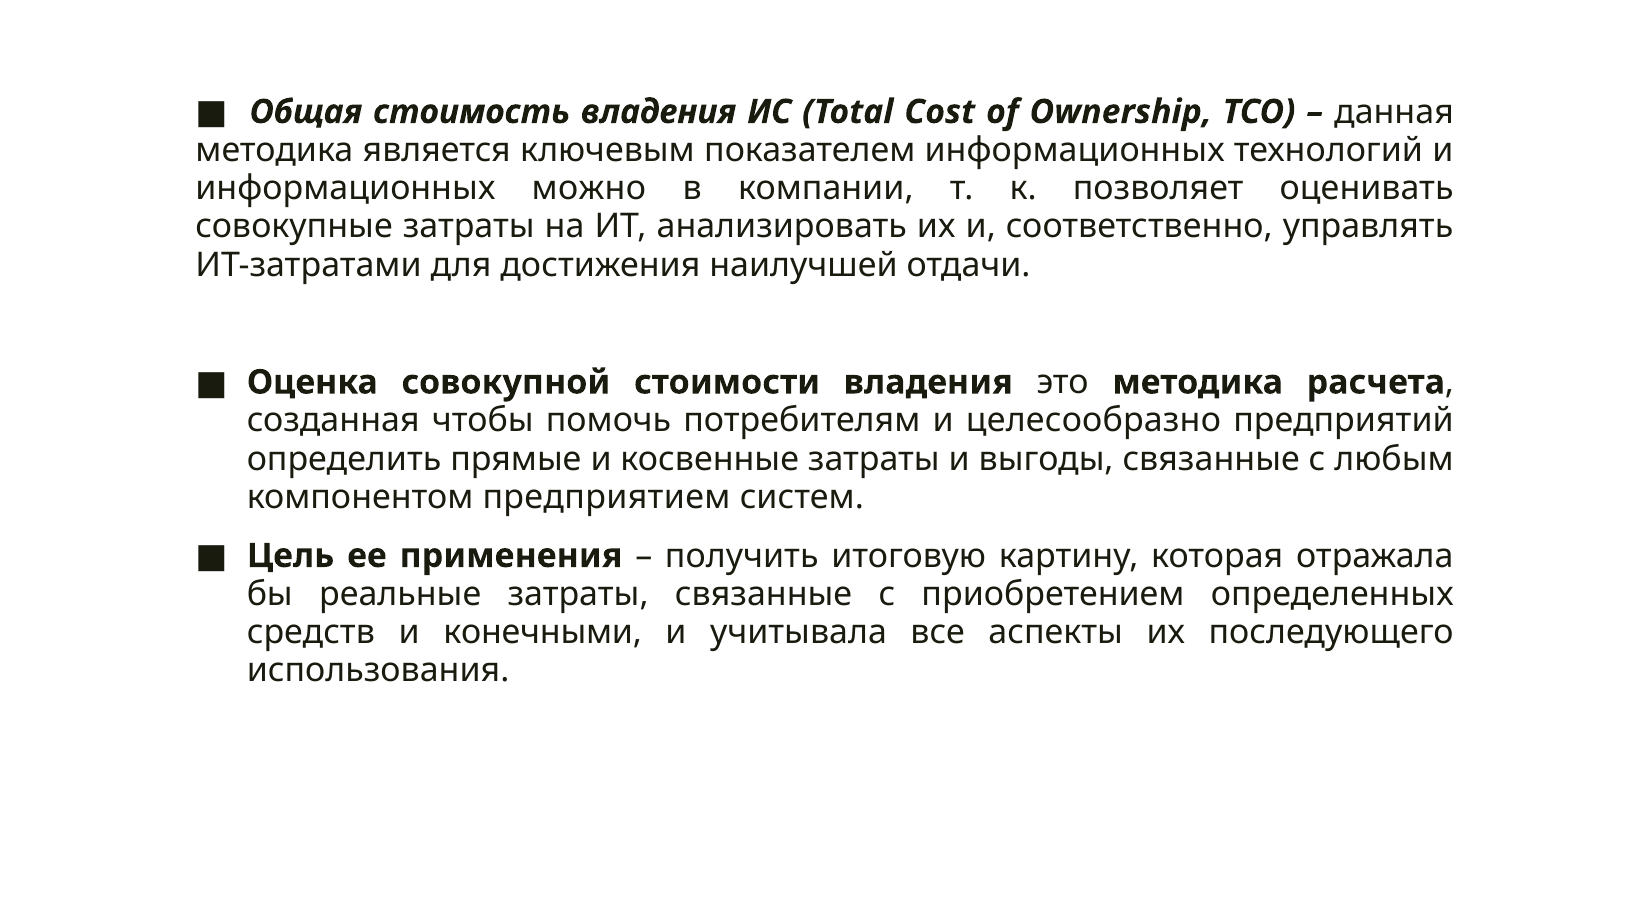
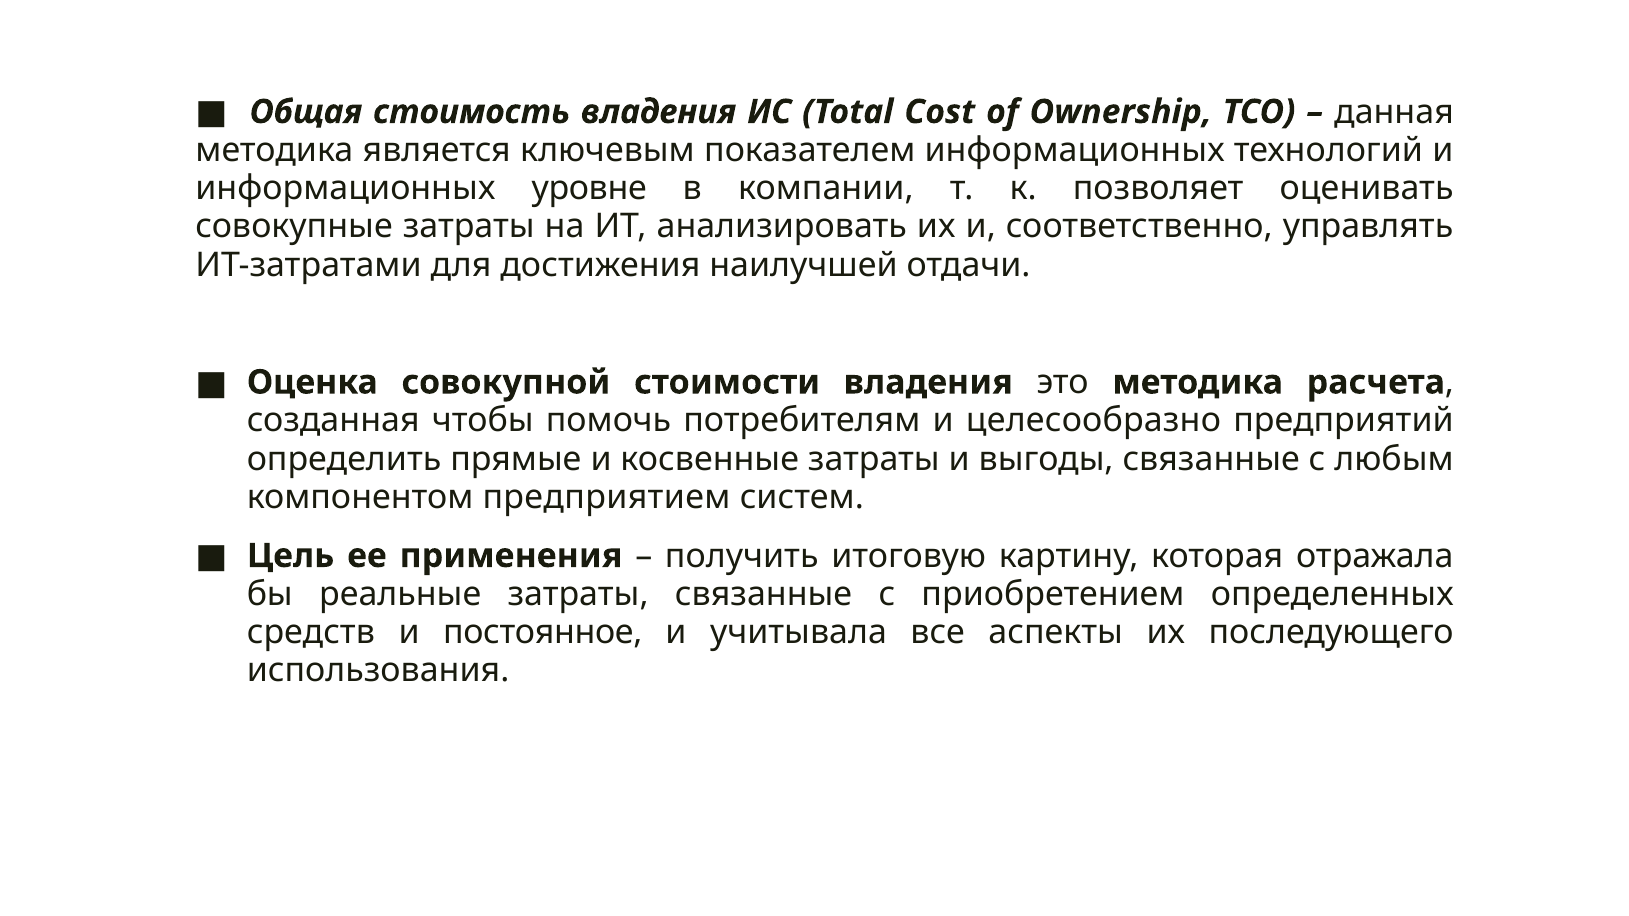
можно: можно -> уровне (589, 189)
конечными: конечными -> постоянное (543, 633)
